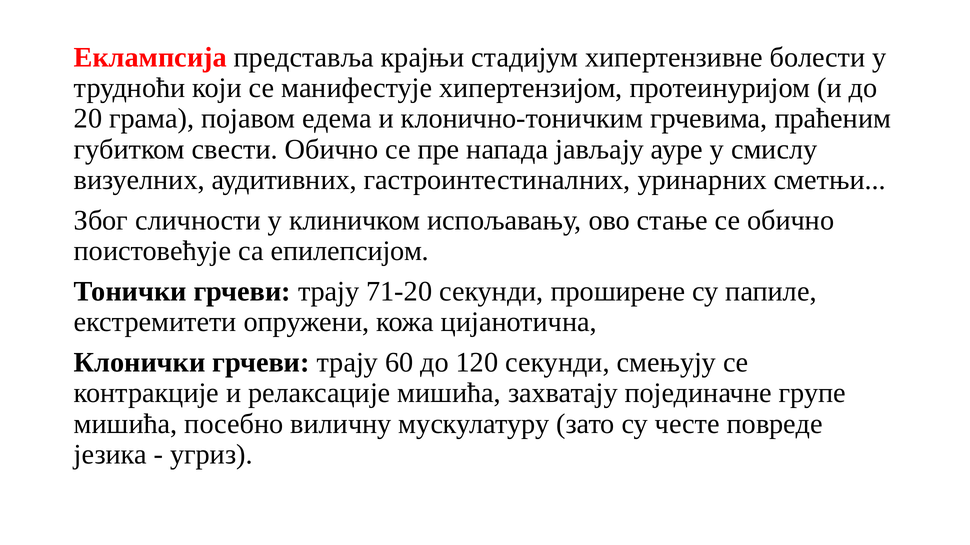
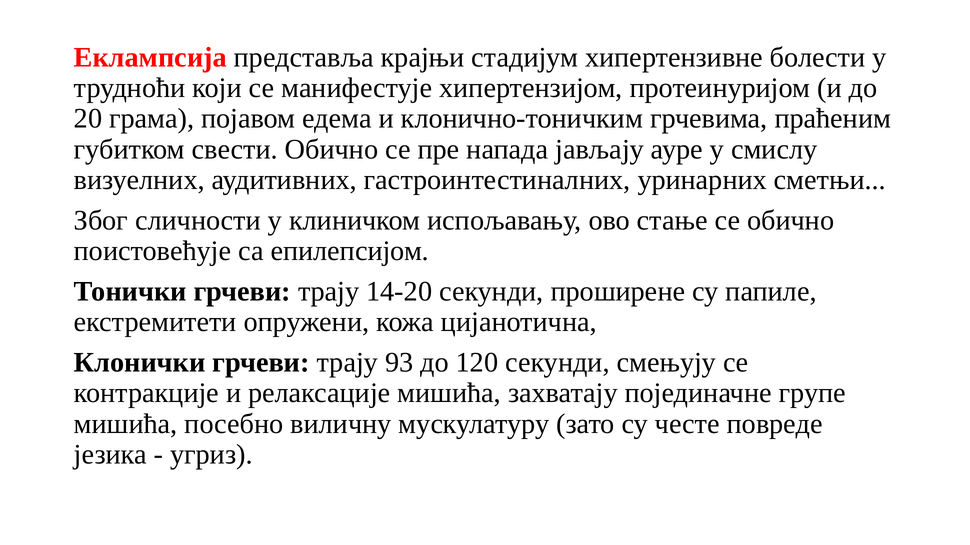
71-20: 71-20 -> 14-20 (399, 292)
60: 60 -> 93 (399, 363)
